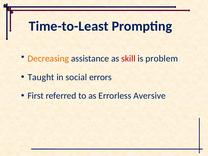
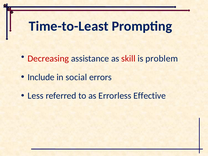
Decreasing colour: orange -> red (48, 59)
Taught: Taught -> Include (41, 77)
First: First -> Less (36, 96)
Aversive: Aversive -> Effective (150, 96)
